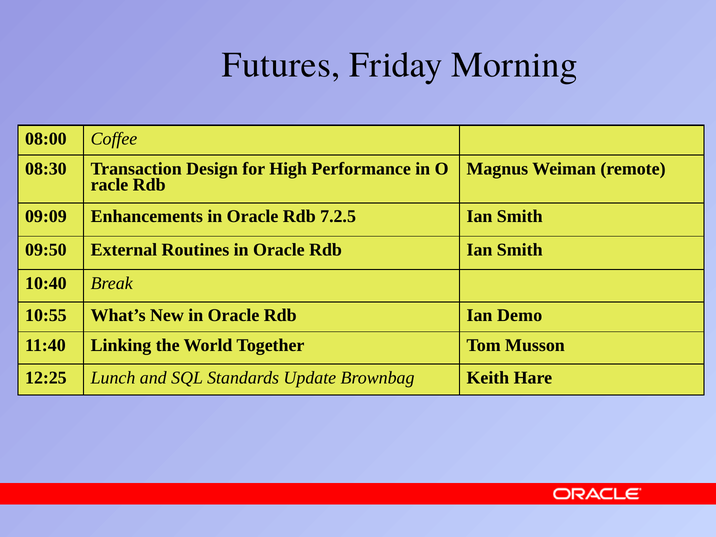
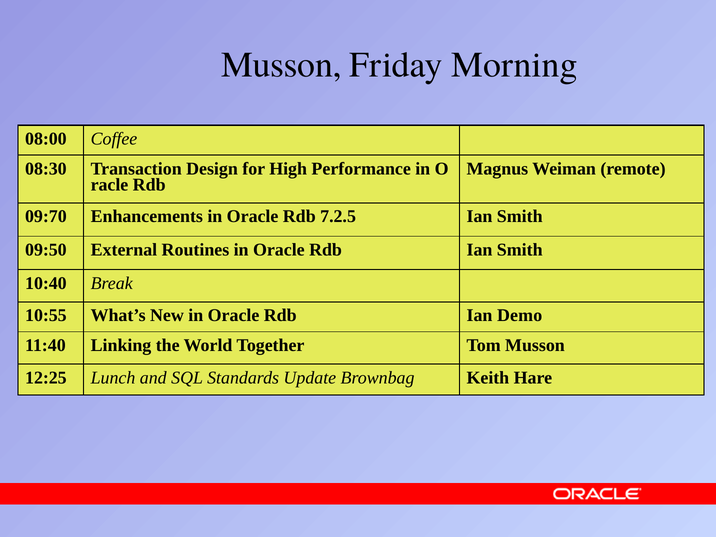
Futures: Futures -> Musson (281, 65)
09:09: 09:09 -> 09:70 (46, 217)
